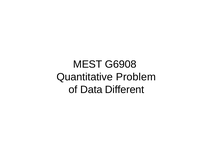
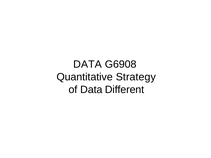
MEST: MEST -> DATA (88, 64)
Problem: Problem -> Strategy (136, 77)
